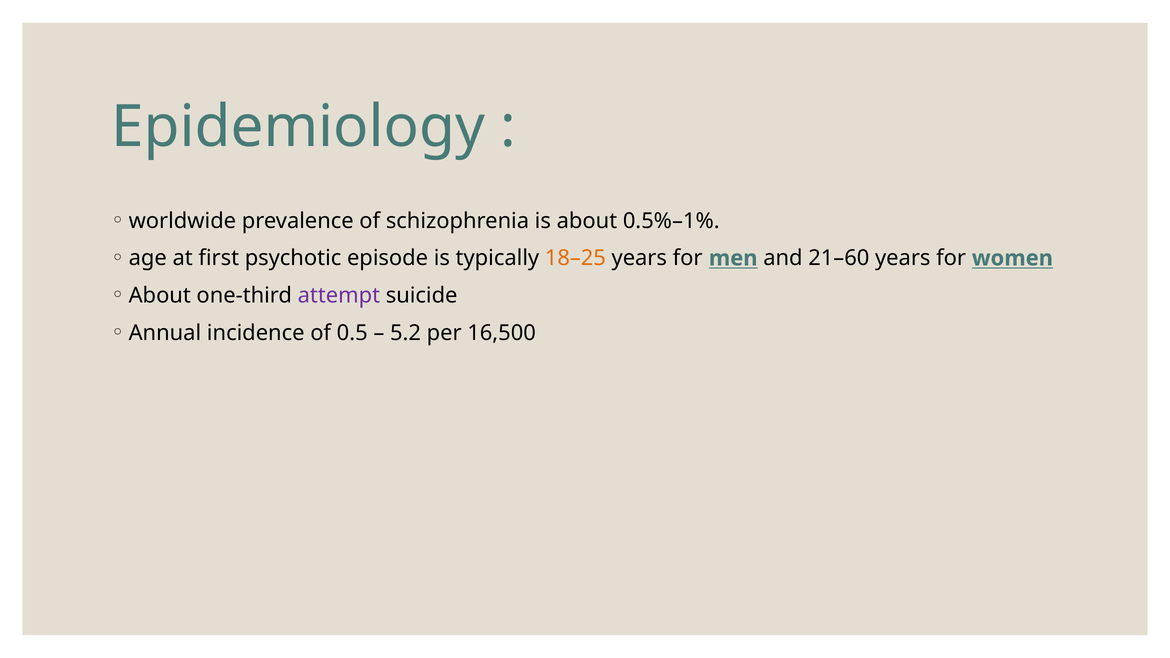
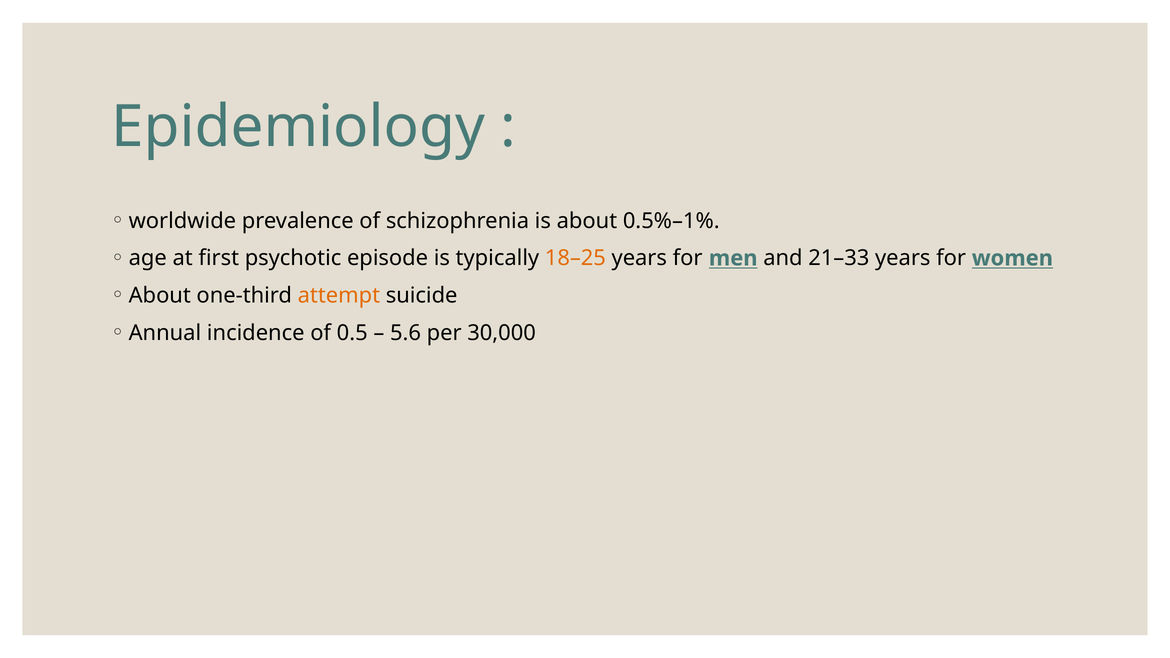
21–60: 21–60 -> 21–33 (839, 258)
attempt colour: purple -> orange (339, 296)
5.2: 5.2 -> 5.6 (406, 333)
16,500: 16,500 -> 30,000 (502, 333)
